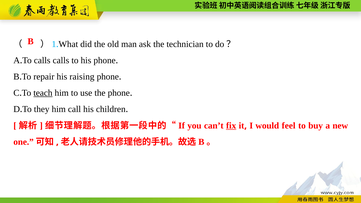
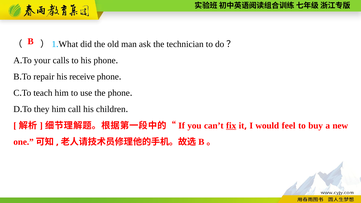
To calls: calls -> your (42, 60)
raising: raising -> receive (82, 77)
teach underline: present -> none (43, 93)
